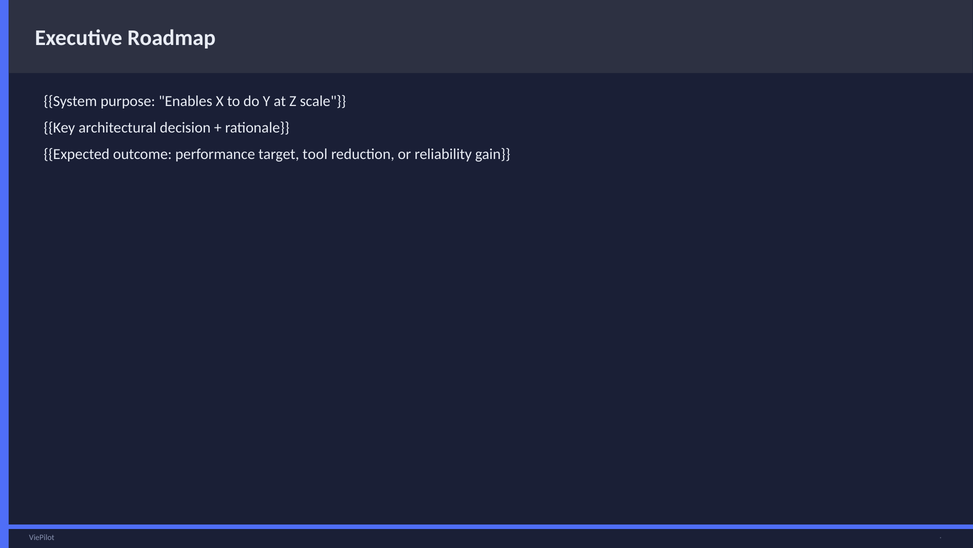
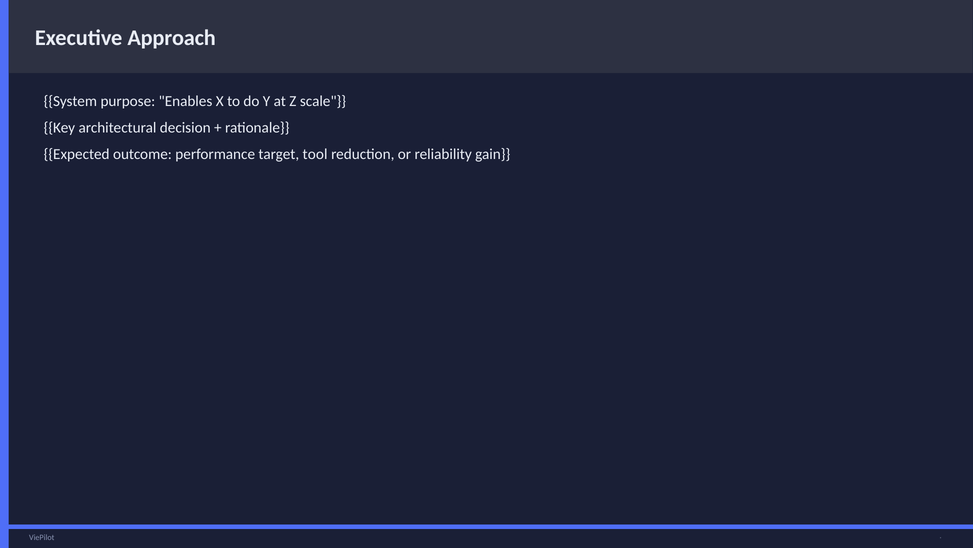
Roadmap: Roadmap -> Approach (172, 38)
